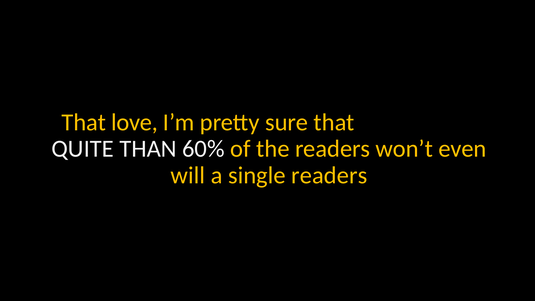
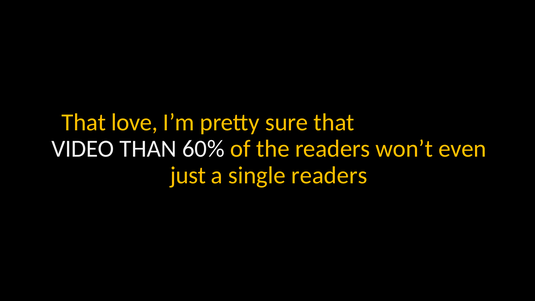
QUITE: QUITE -> VIDEO (83, 149)
will: will -> just (188, 175)
